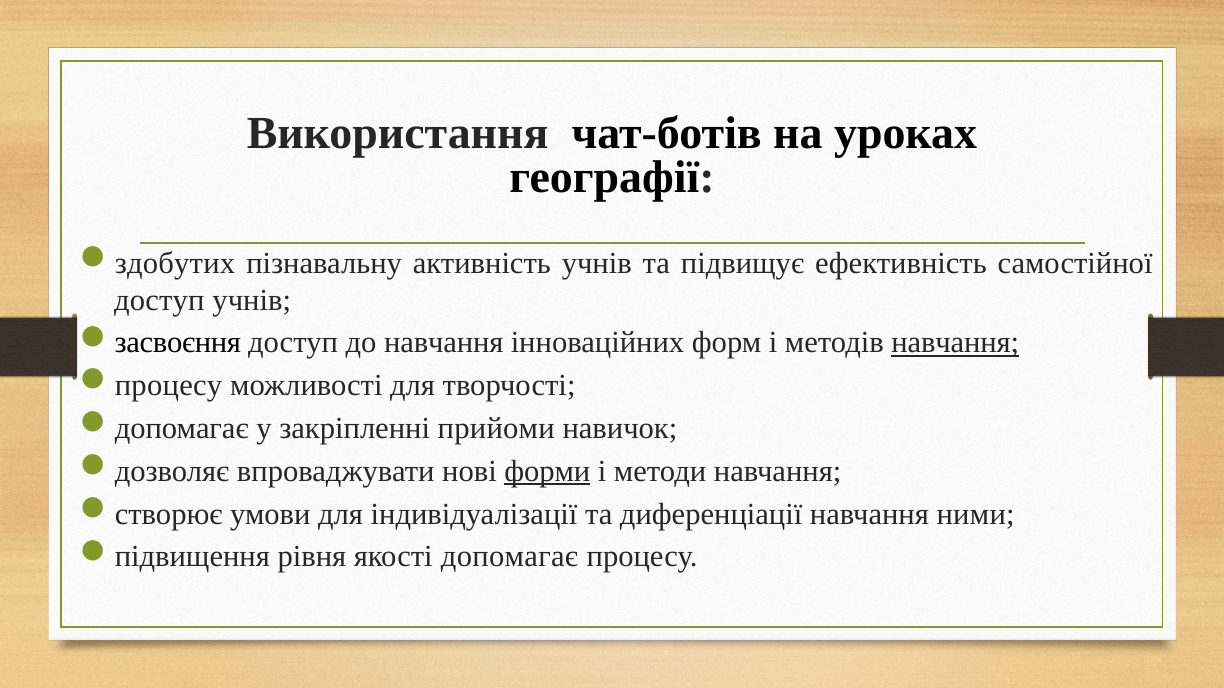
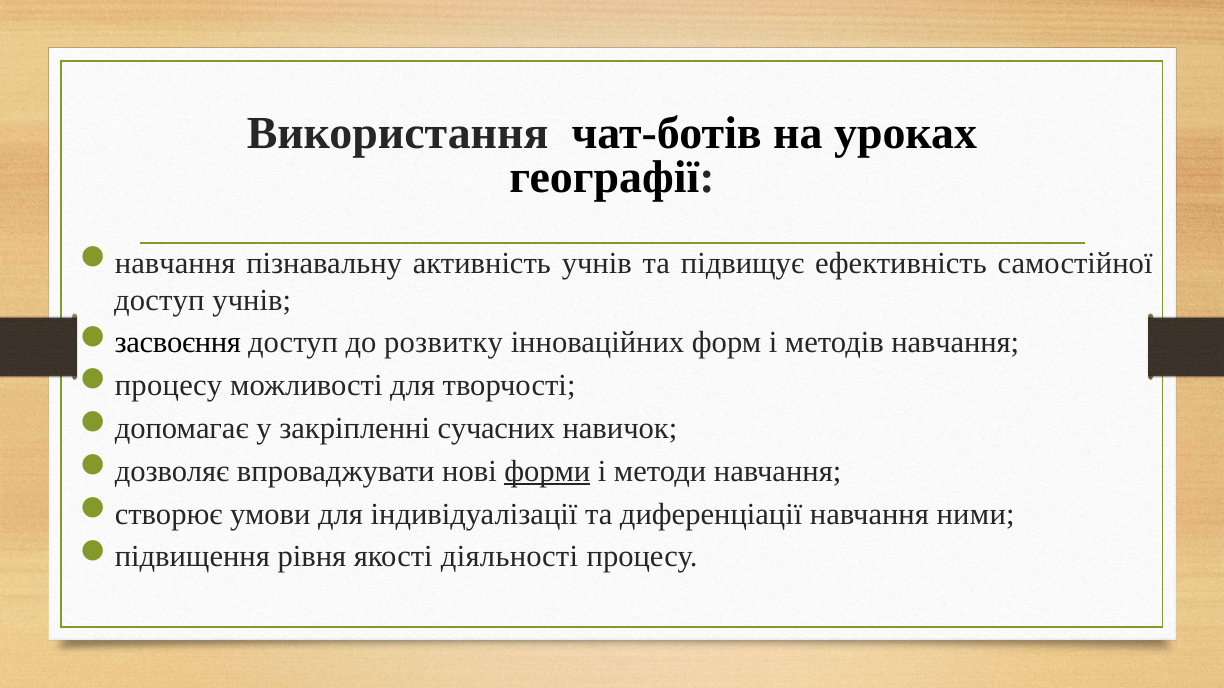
здобутих: здобутих -> навчання (175, 264)
до навчання: навчання -> розвитку (444, 343)
навчання underline: present -> none (955, 343)
прийоми: прийоми -> сучасних (496, 429)
якості допомагає: допомагає -> діяльності (510, 557)
